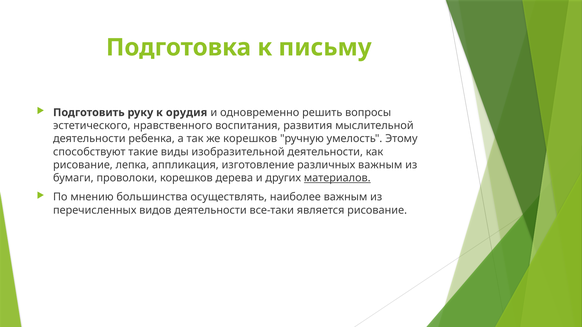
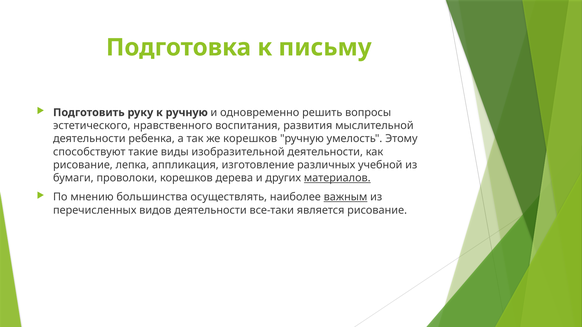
к орудия: орудия -> ручную (187, 113)
различных важным: важным -> учебной (380, 165)
важным underline: none -> present (346, 197)
